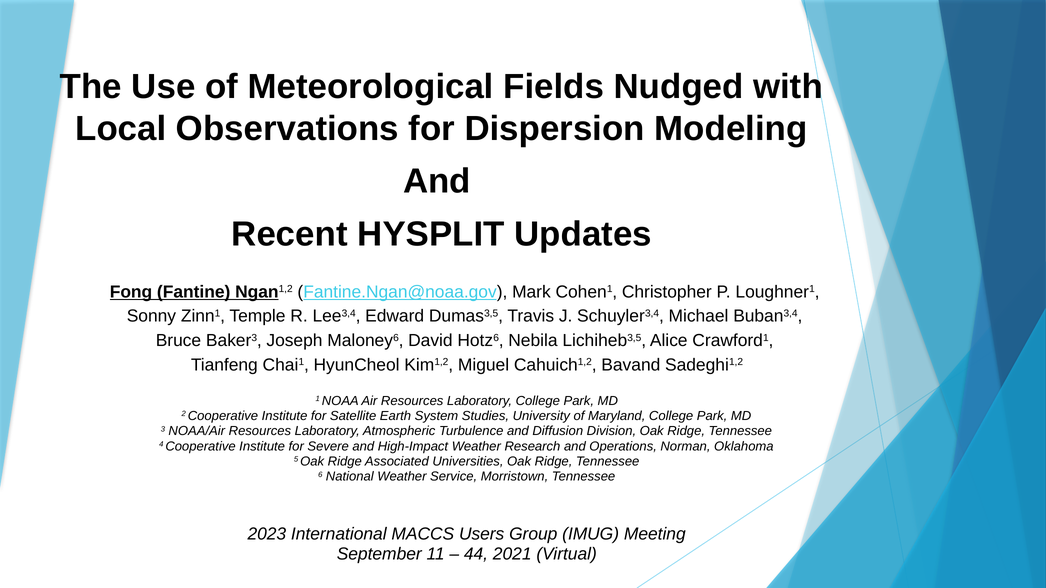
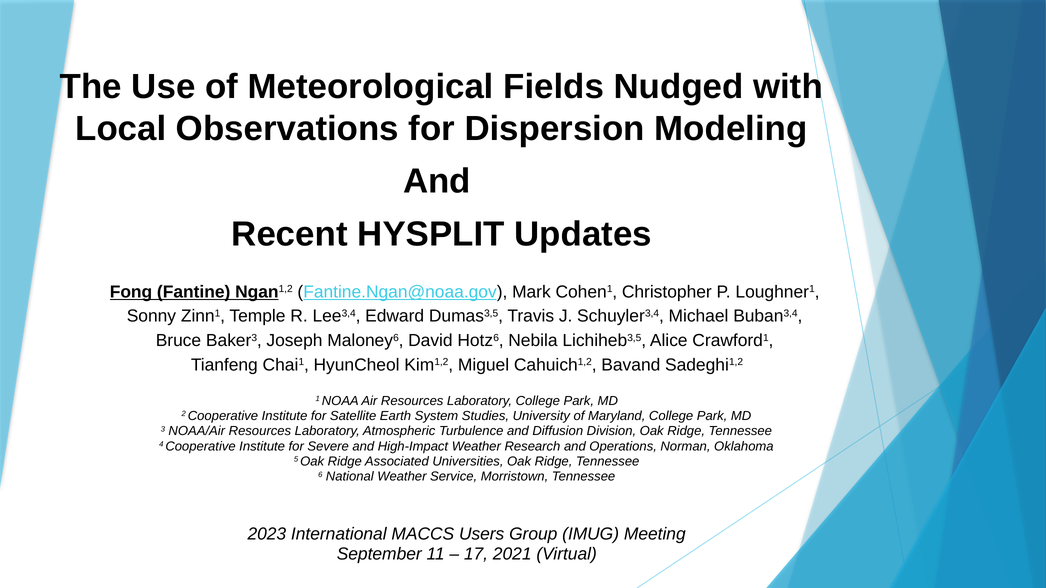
44: 44 -> 17 (476, 555)
